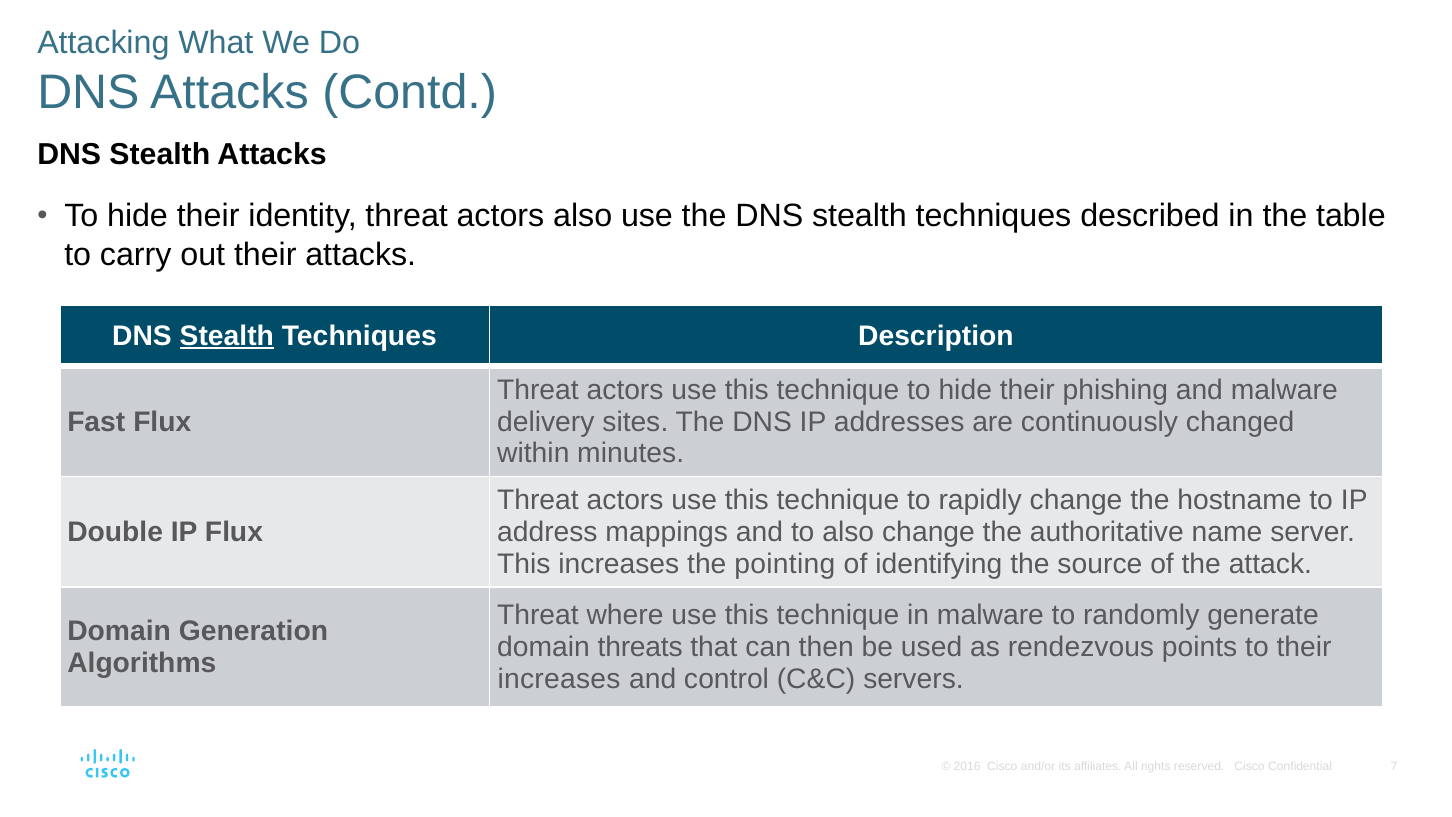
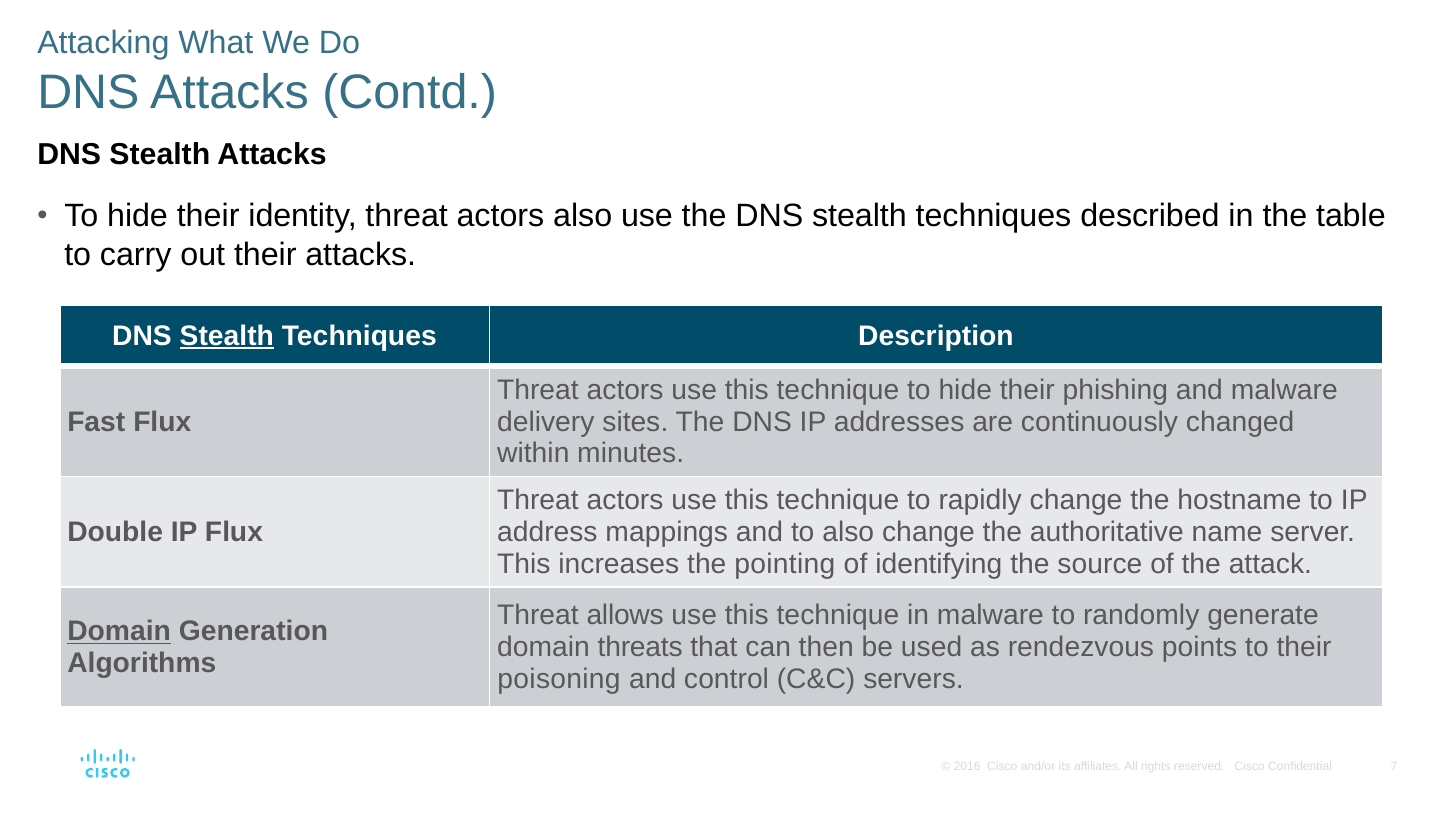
where: where -> allows (625, 615)
Domain underline: none -> present (119, 631)
increases: increases -> poisoning (559, 679)
